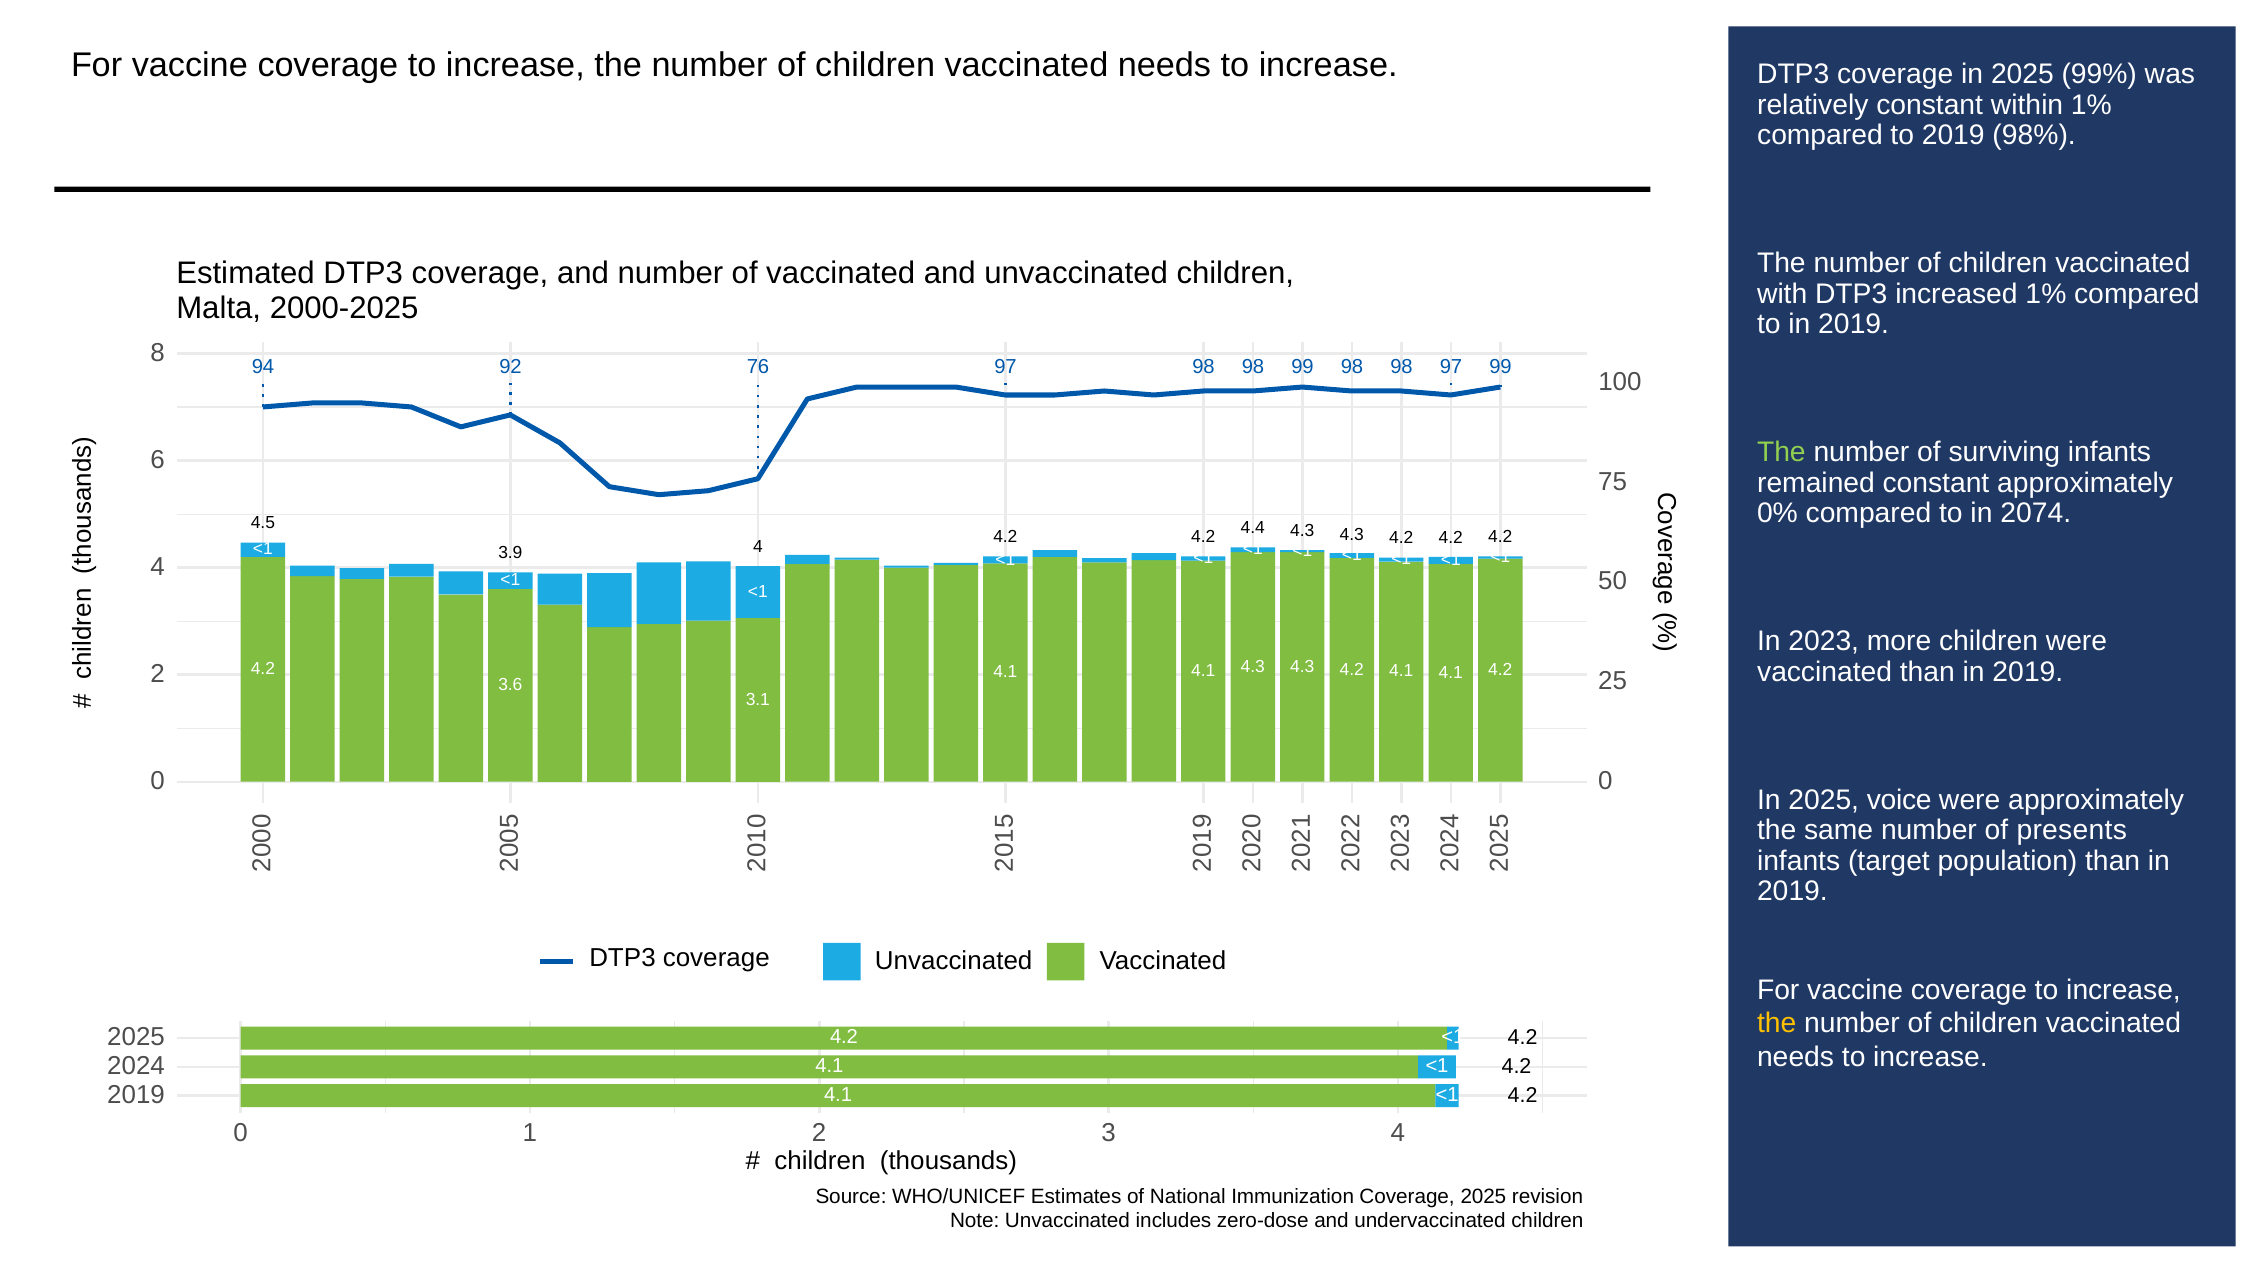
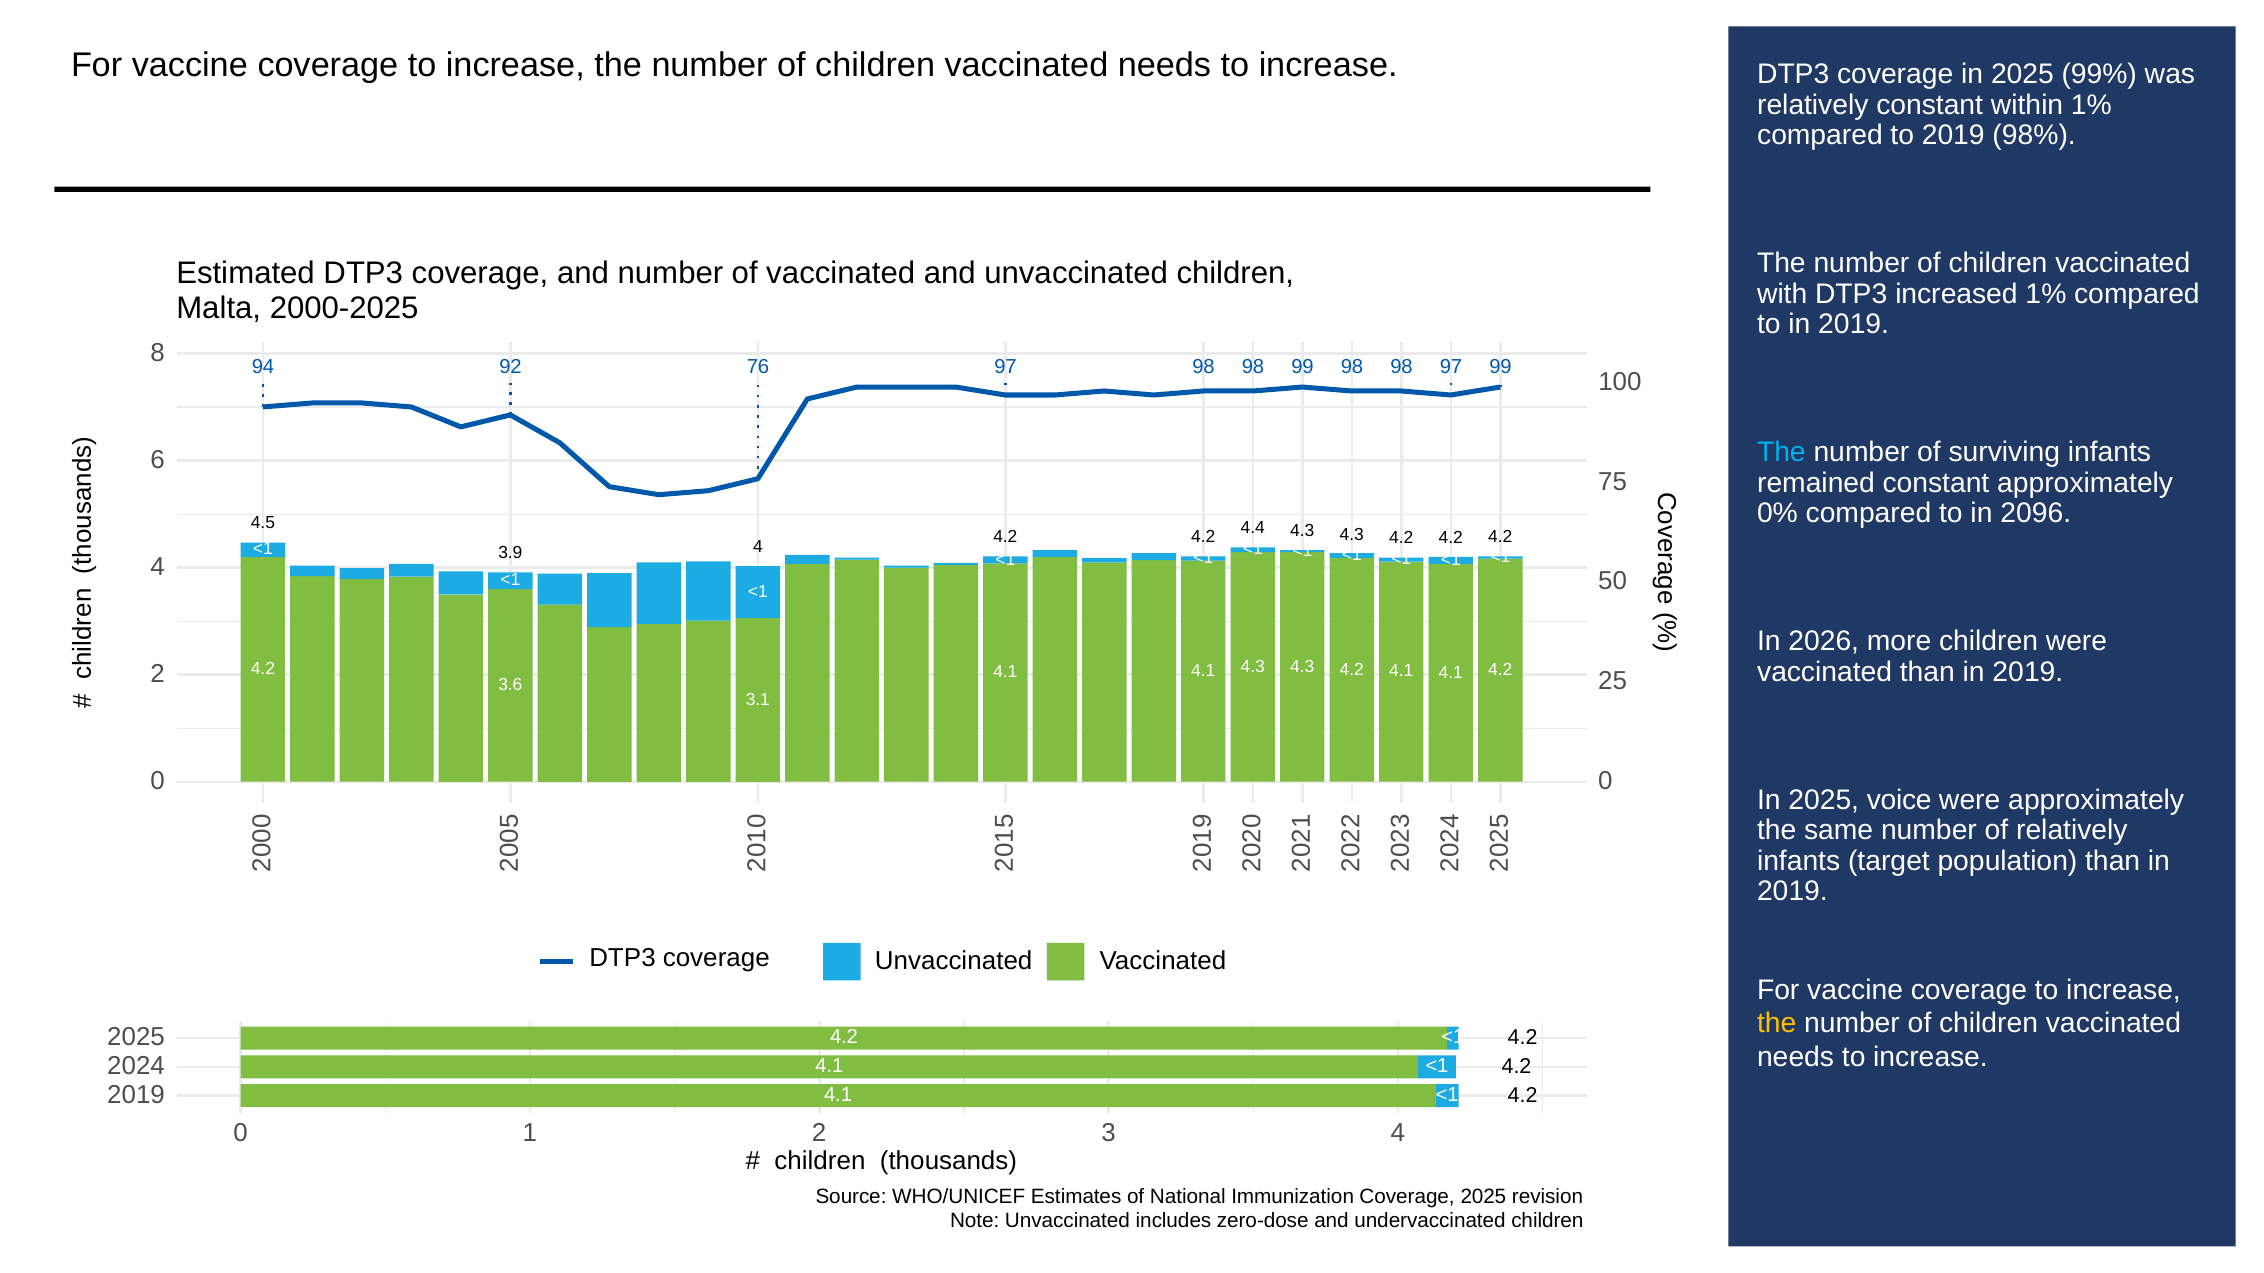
The colour: light green -> light blue (1781, 453)
2074: 2074 -> 2096 (2036, 514)
2023: 2023 -> 2026 (1824, 642)
of presents: presents -> relatively (2072, 831)
